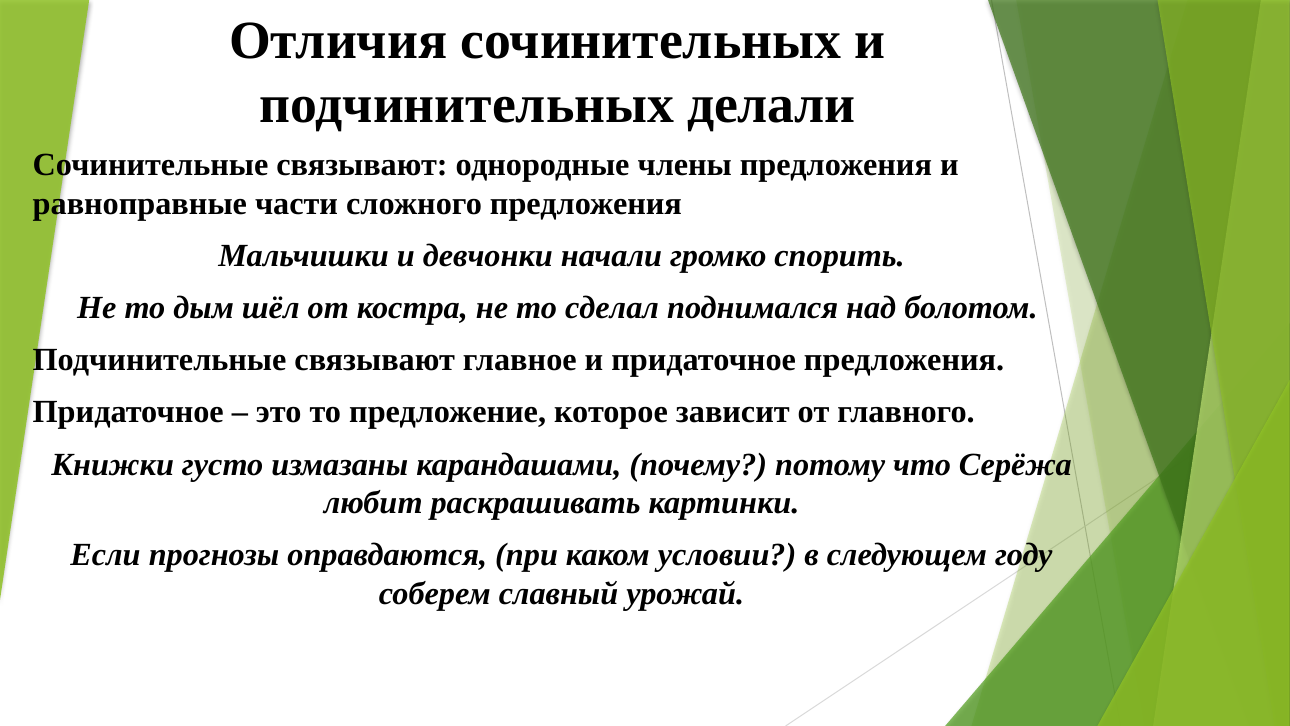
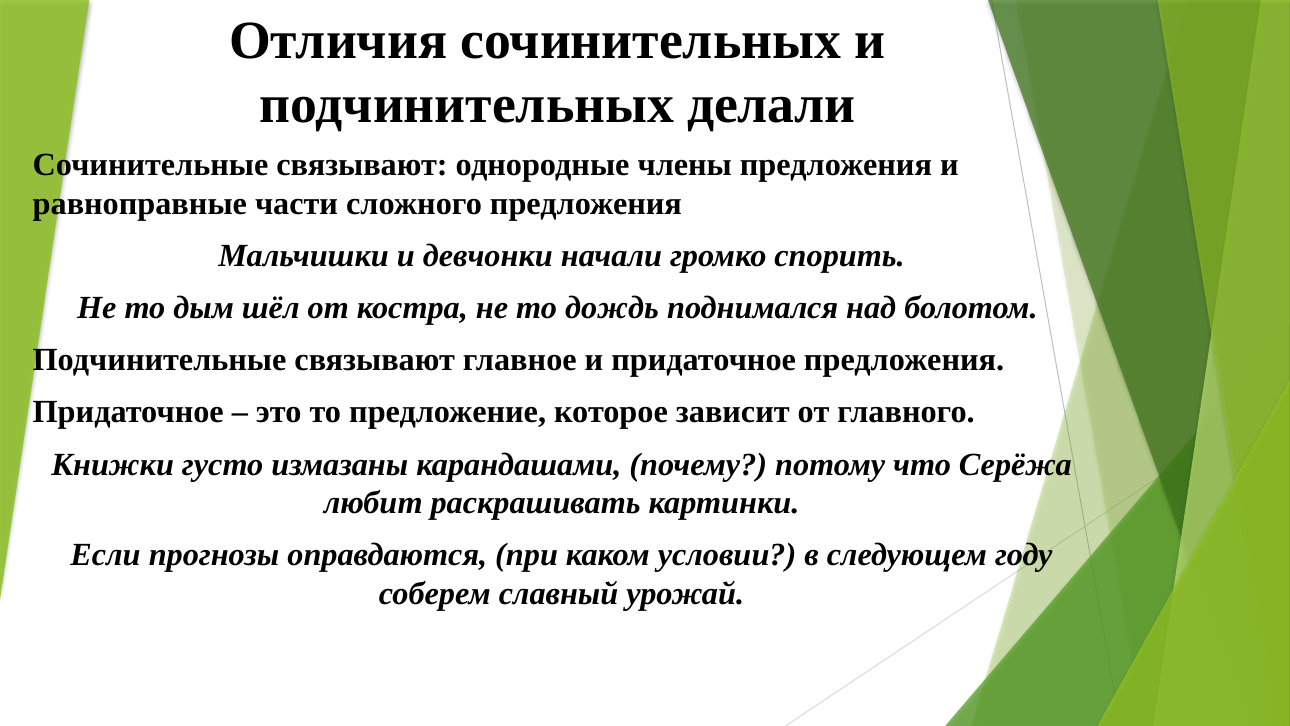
сделал: сделал -> дождь (612, 308)
